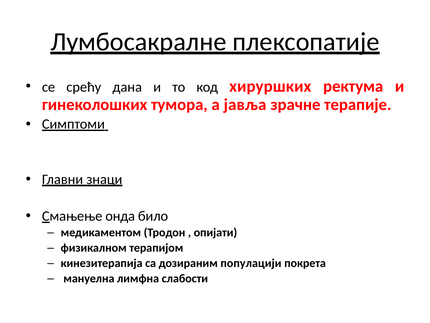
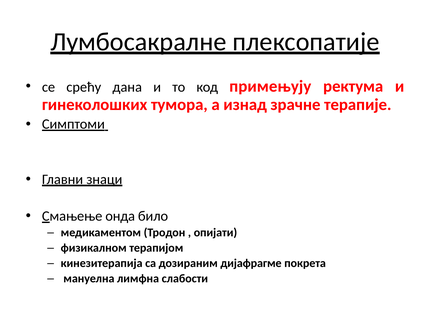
хируршких: хируршких -> примењују (270, 86)
јавља: јавља -> изнад (245, 104)
популацији: популацији -> дијафрагме (251, 263)
